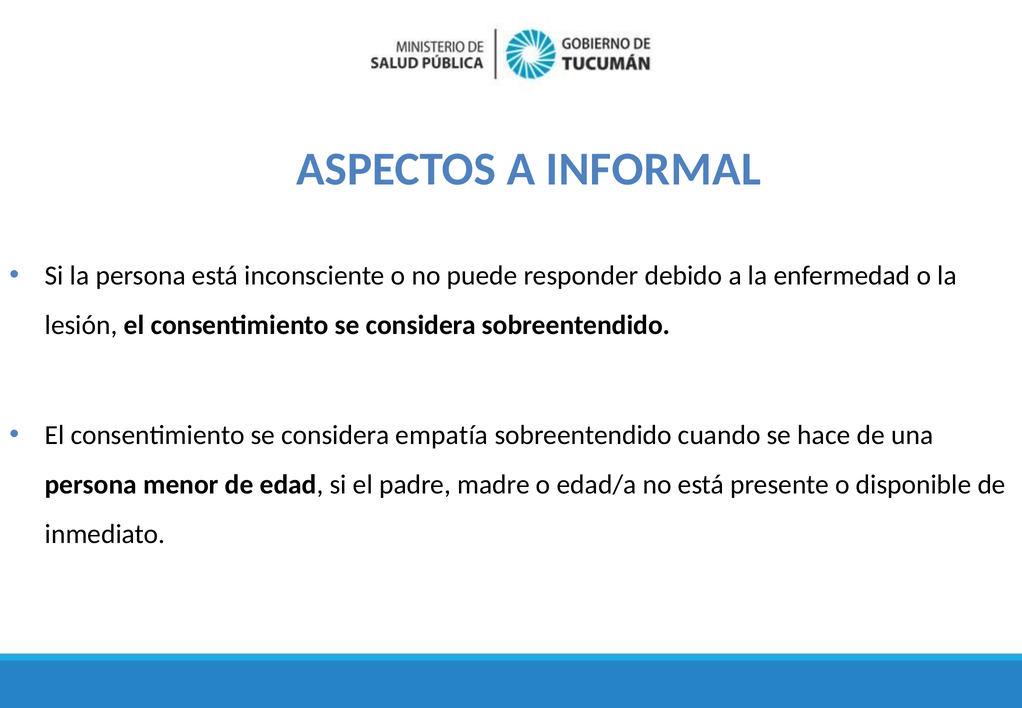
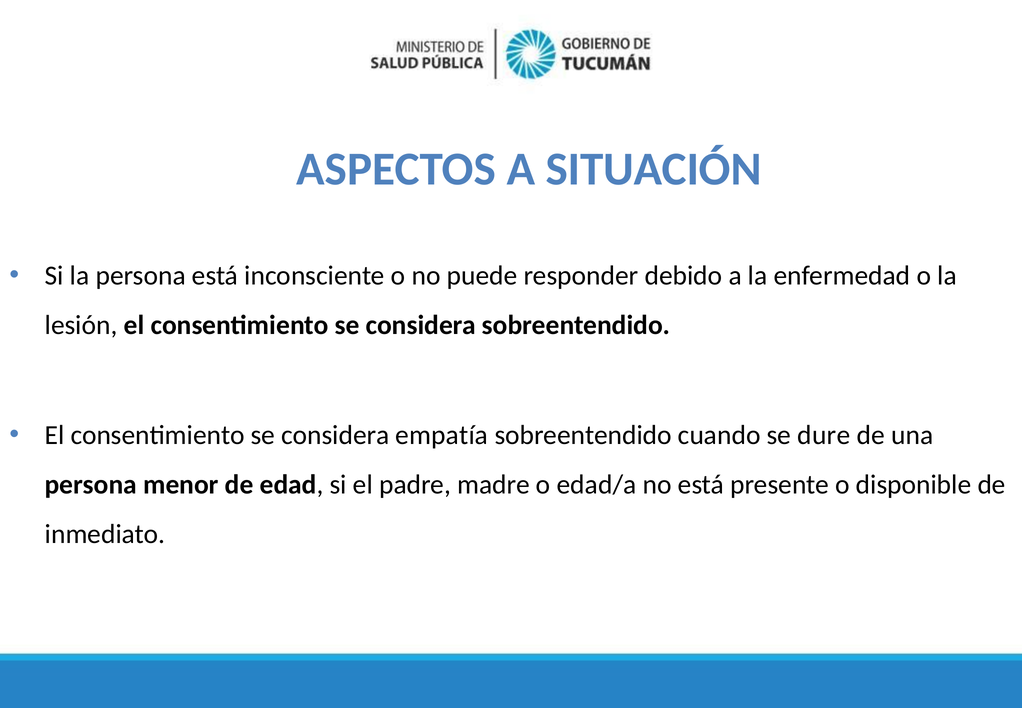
INFORMAL: INFORMAL -> SITUACIÓN (654, 169)
hace: hace -> dure (824, 435)
